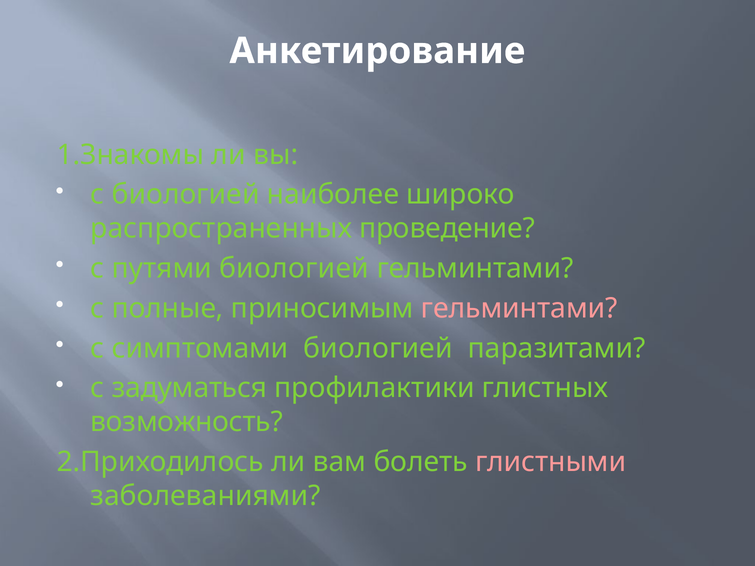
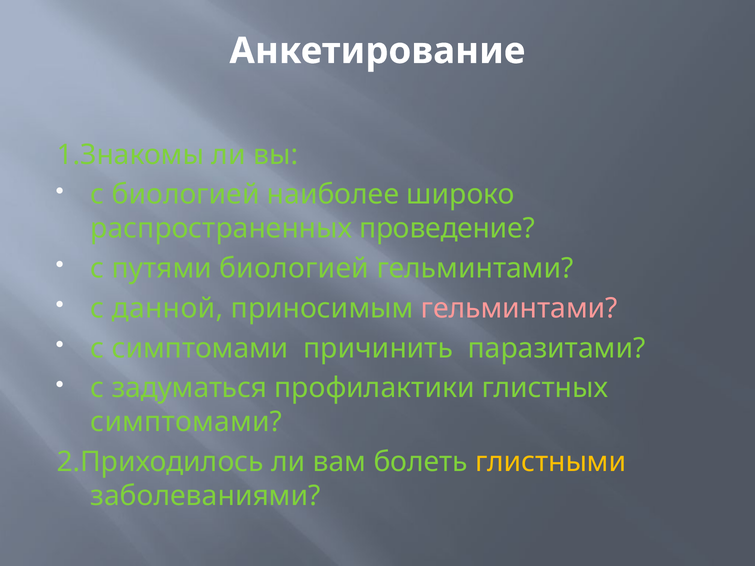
полные: полные -> данной (167, 308)
симптомами биологией: биологией -> причинить (378, 348)
возможность: возможность -> симптомами (186, 422)
глистными colour: pink -> yellow (551, 462)
